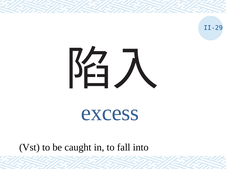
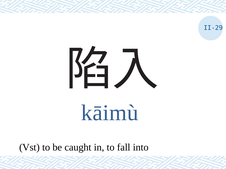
excess: excess -> kāimù (110, 113)
